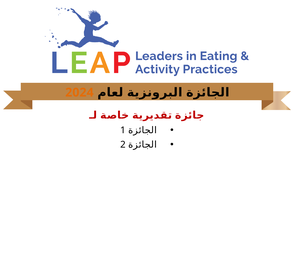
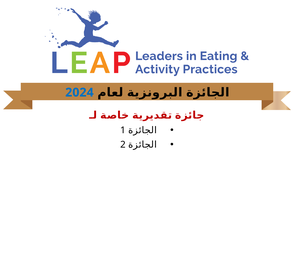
2024 colour: orange -> blue (79, 92)
